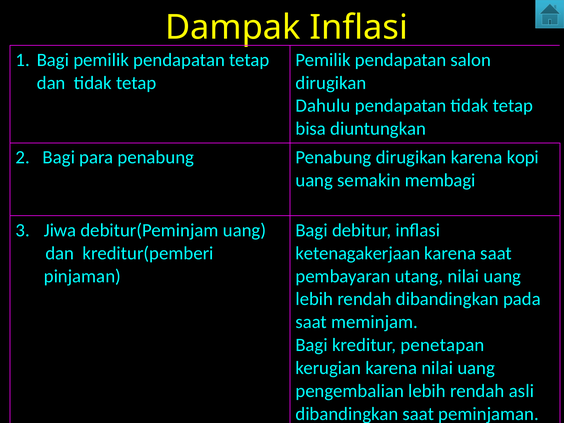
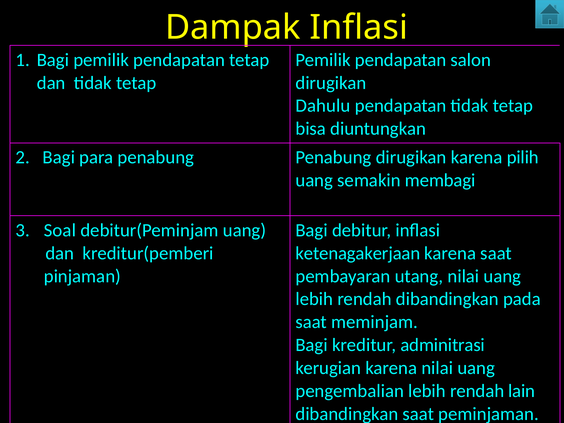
kopi: kopi -> pilih (523, 157)
Jiwa: Jiwa -> Soal (60, 230)
penetapan: penetapan -> adminitrasi (443, 345)
asli: asli -> lain (522, 391)
